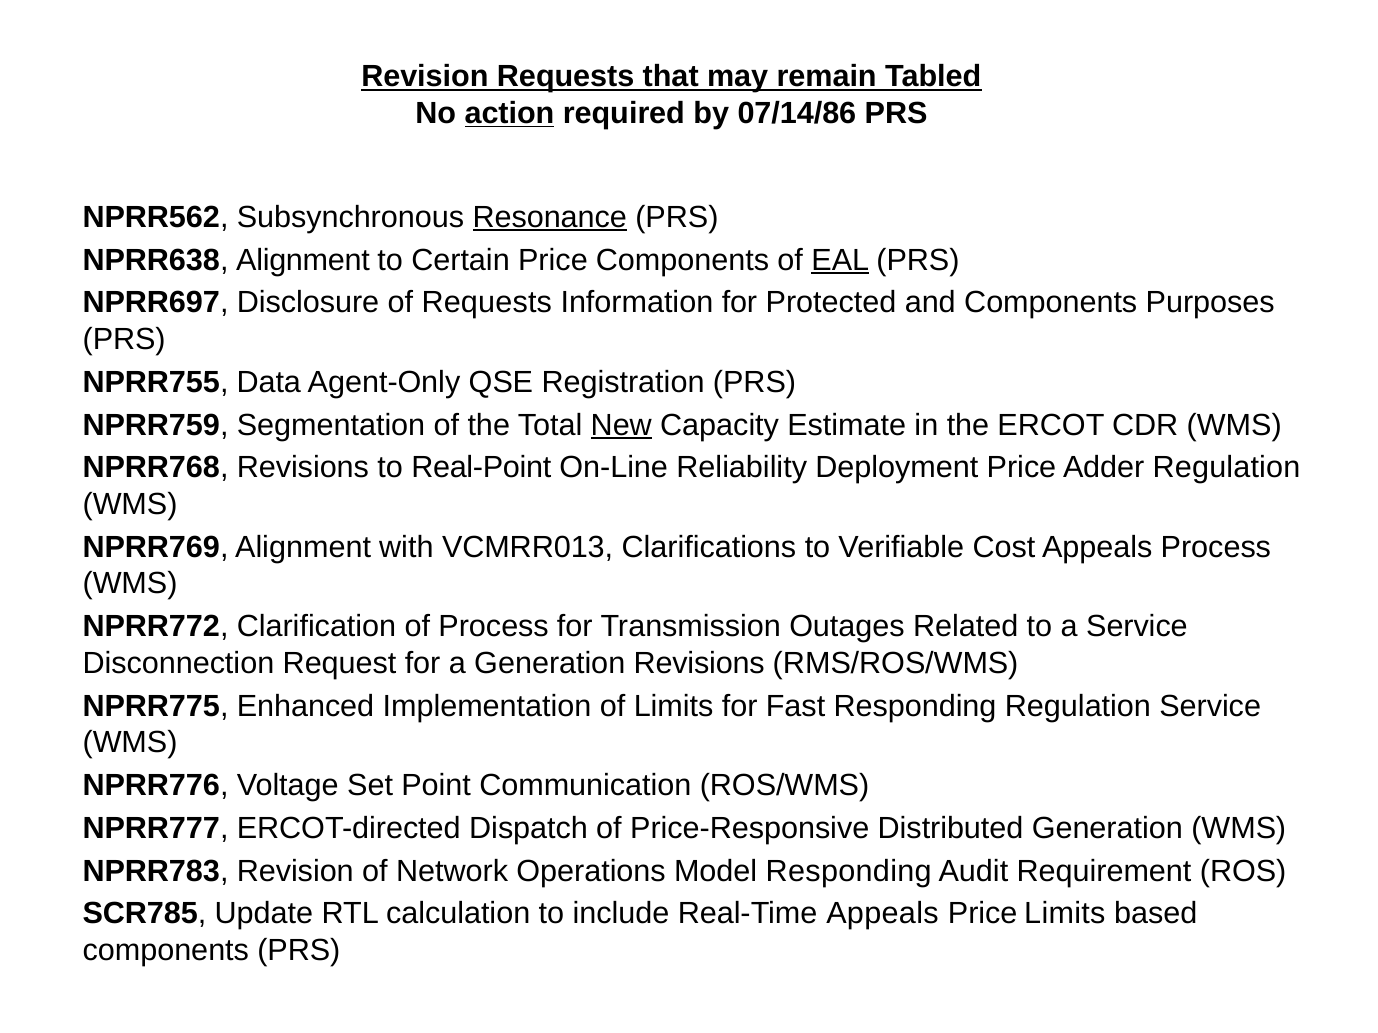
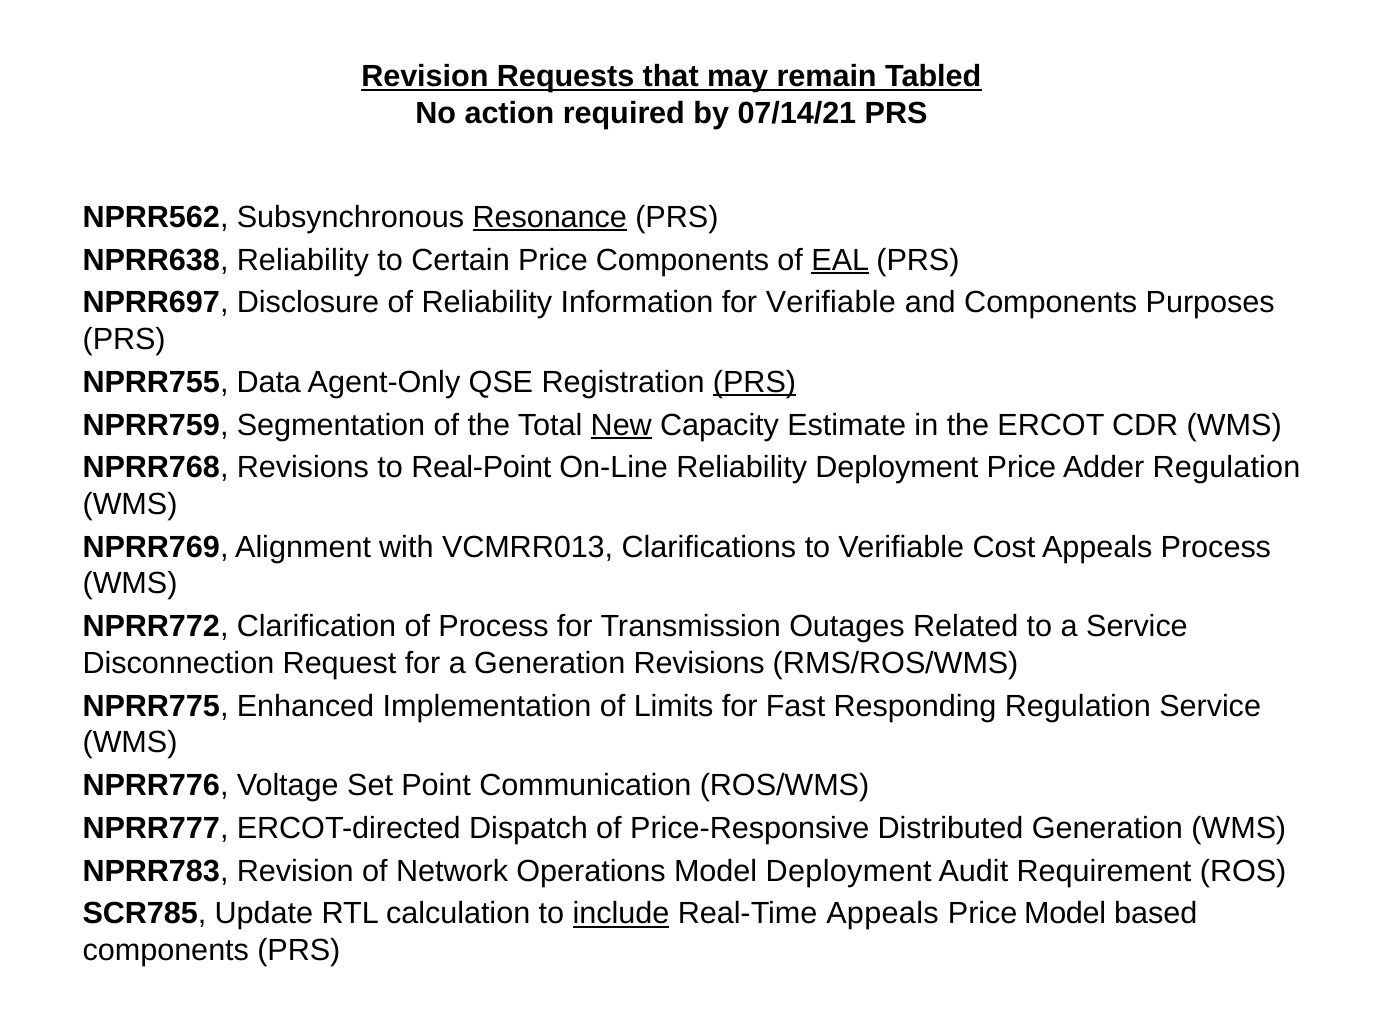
action underline: present -> none (509, 113)
07/14/86: 07/14/86 -> 07/14/21 (797, 113)
NPRR638 Alignment: Alignment -> Reliability (303, 260)
of Requests: Requests -> Reliability (487, 303)
for Protected: Protected -> Verifiable (831, 303)
PRS underline: none -> present (755, 382)
Model Responding: Responding -> Deployment (849, 871)
include underline: none -> present (621, 914)
Price Limits: Limits -> Model (1065, 914)
